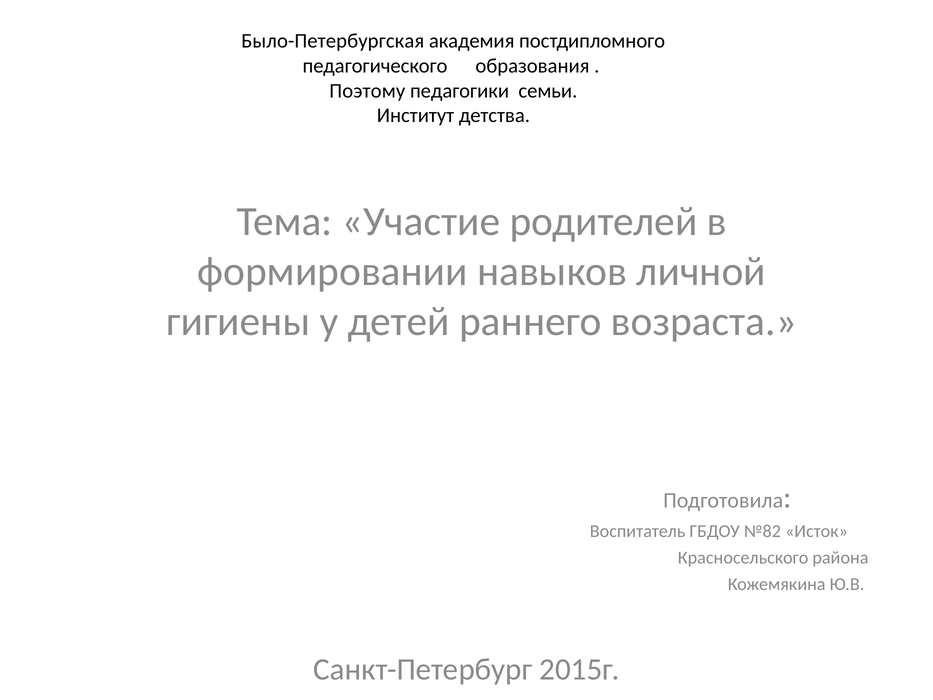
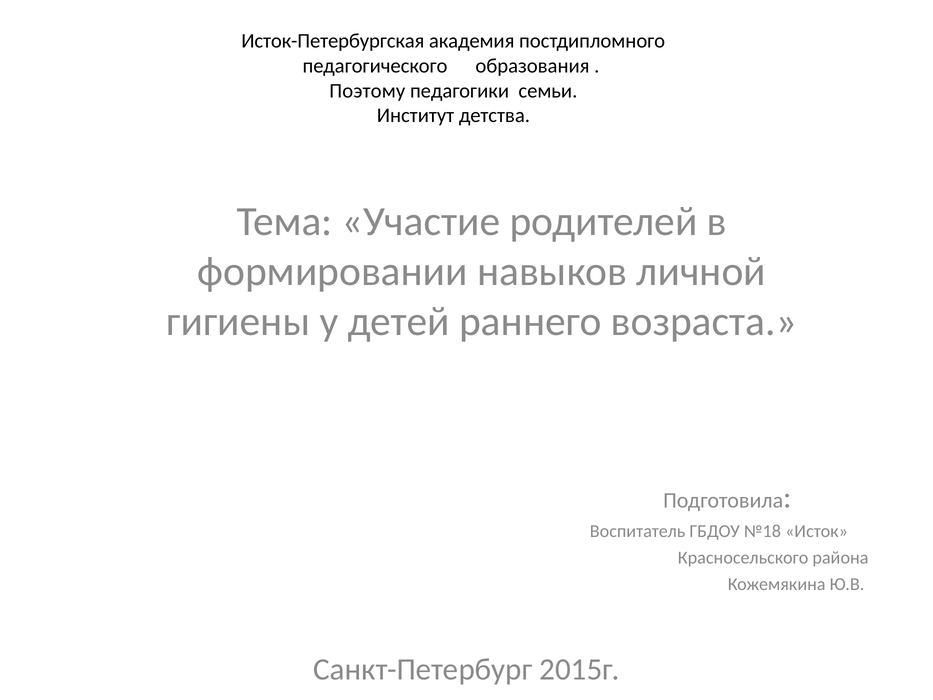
Было-Петербургская: Было-Петербургская -> Исток-Петербургская (333, 41)
№82: №82 -> №18 (762, 531)
